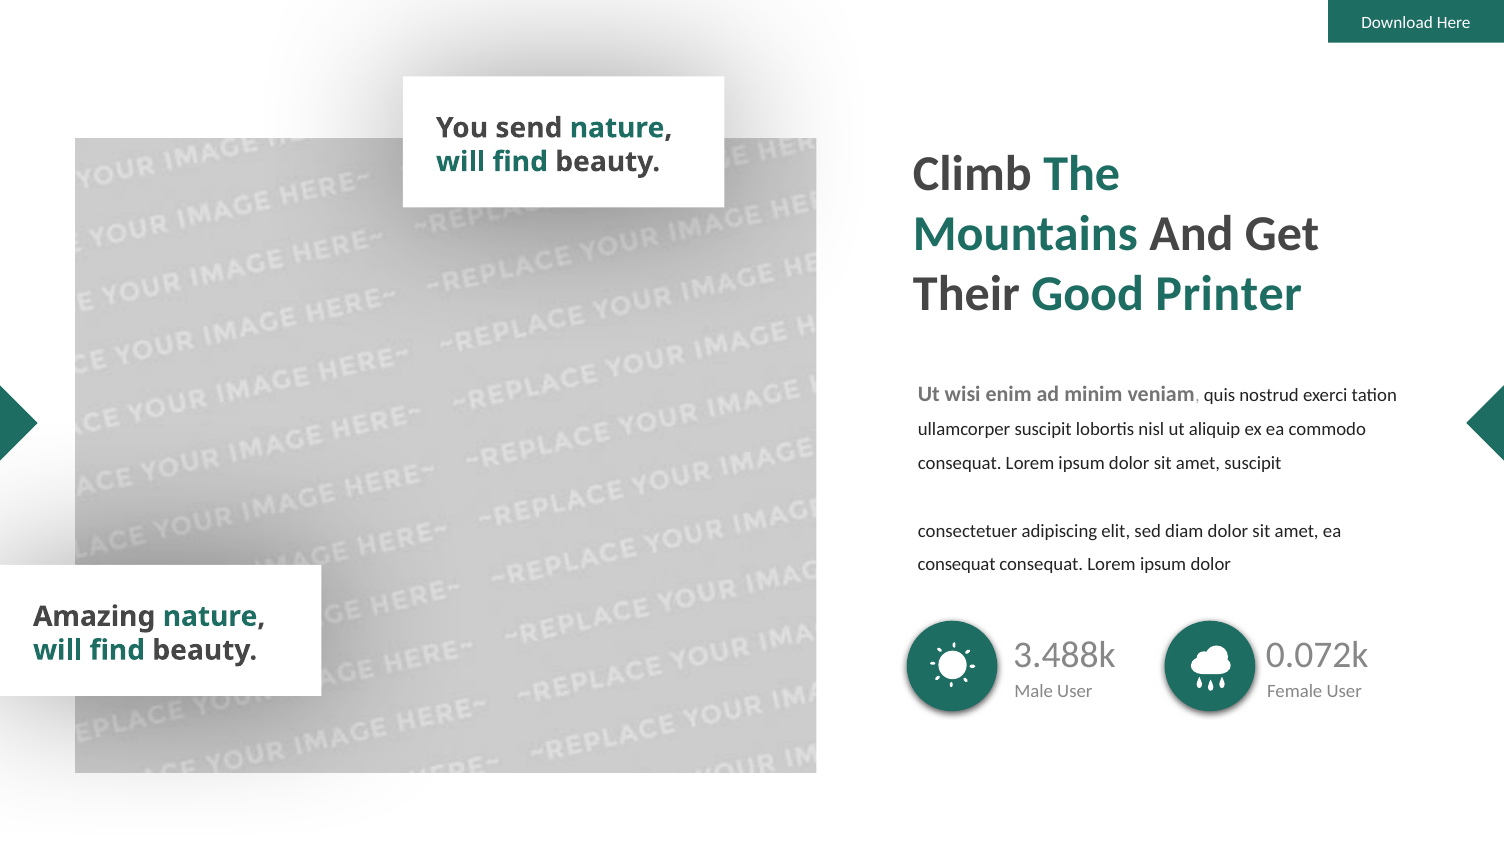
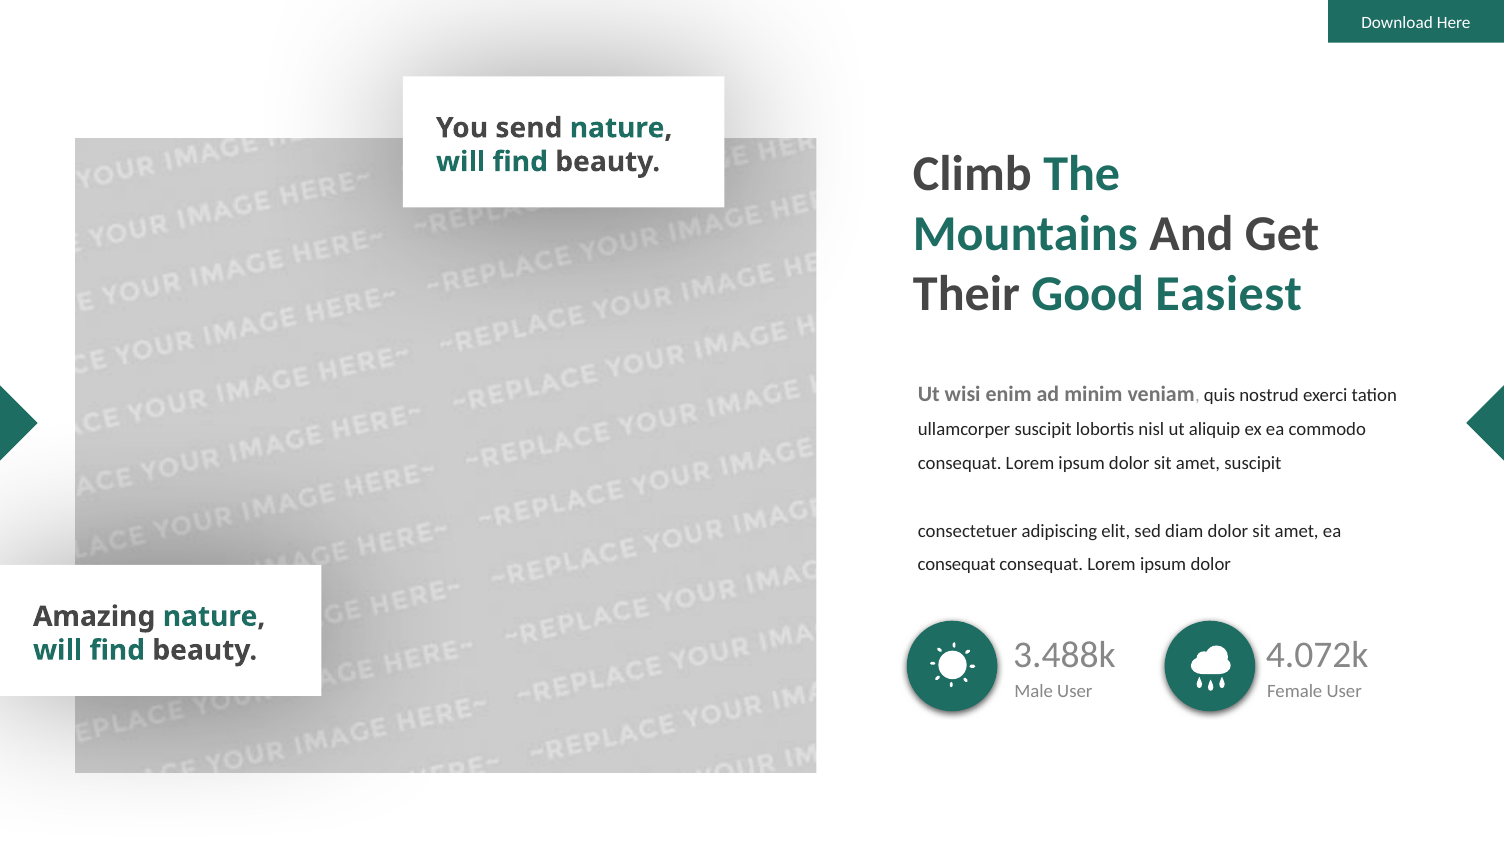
Printer: Printer -> Easiest (1229, 294)
0.072k: 0.072k -> 4.072k (1317, 655)
